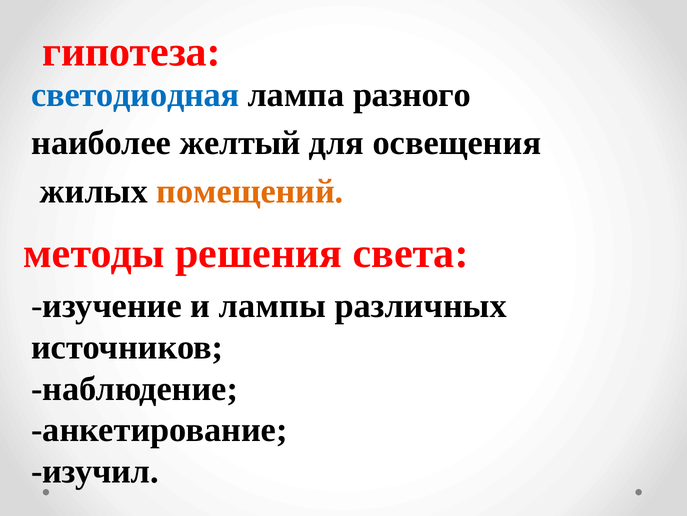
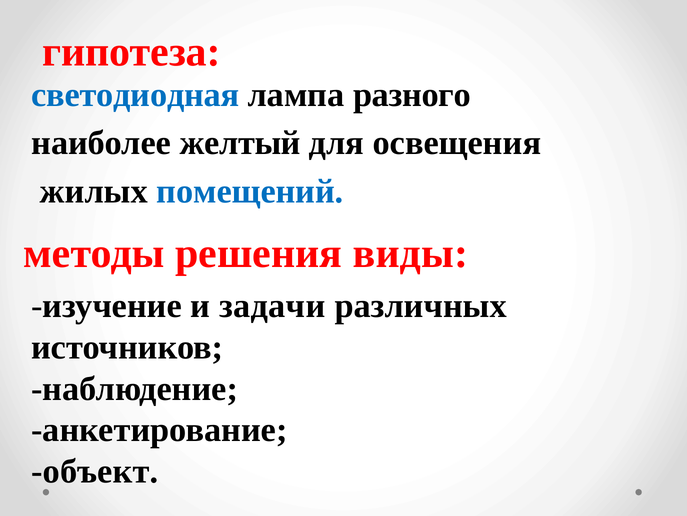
помещений colour: orange -> blue (250, 191)
света: света -> виды (411, 253)
лампы: лампы -> задачи (272, 306)
изучил: изучил -> объект (95, 471)
